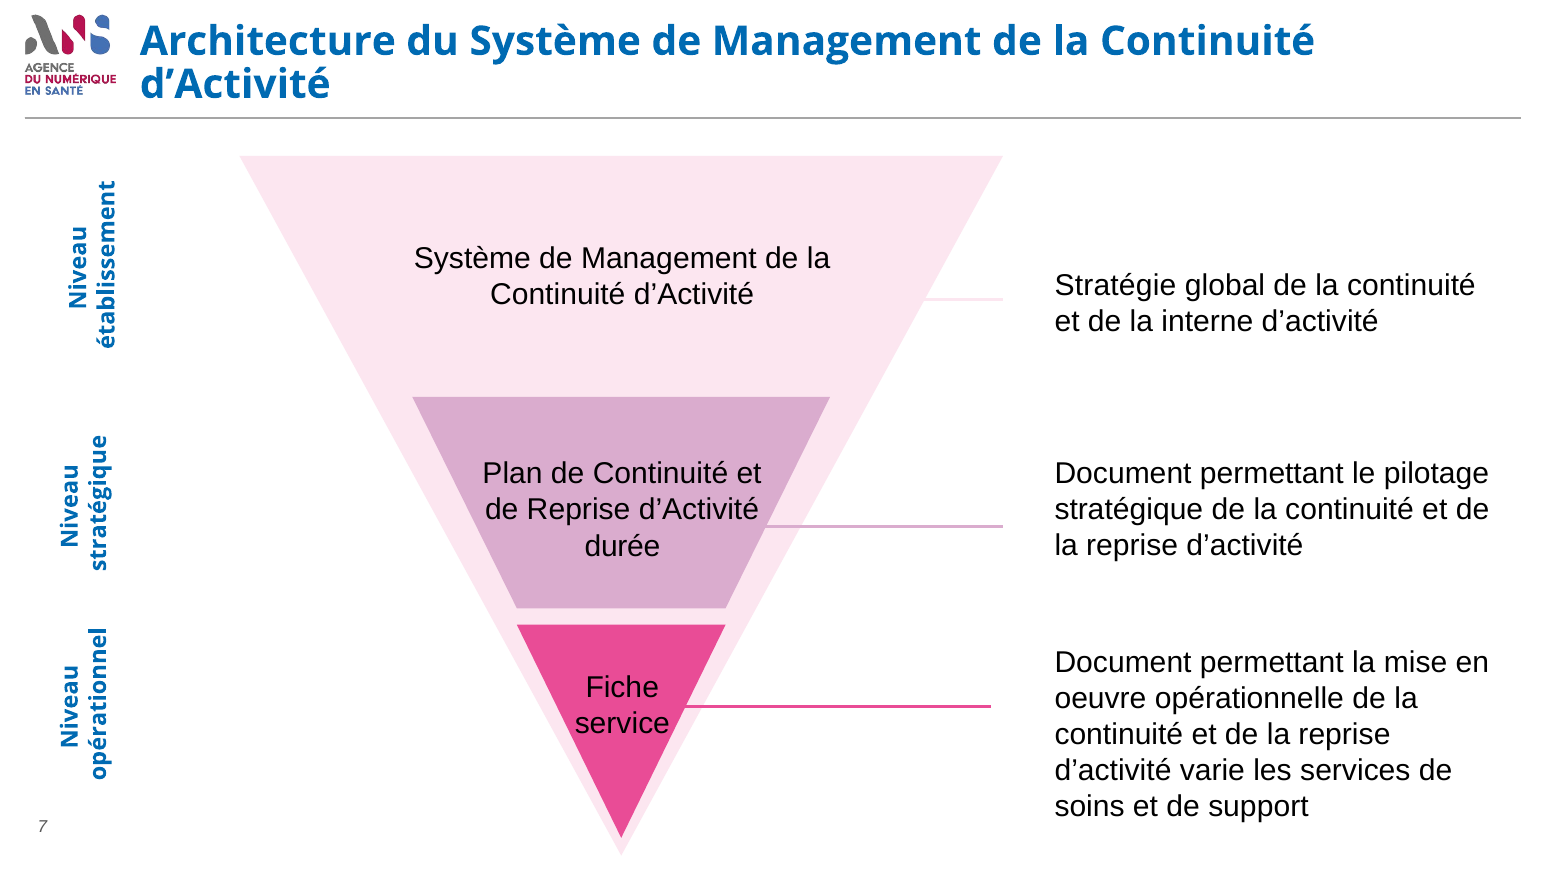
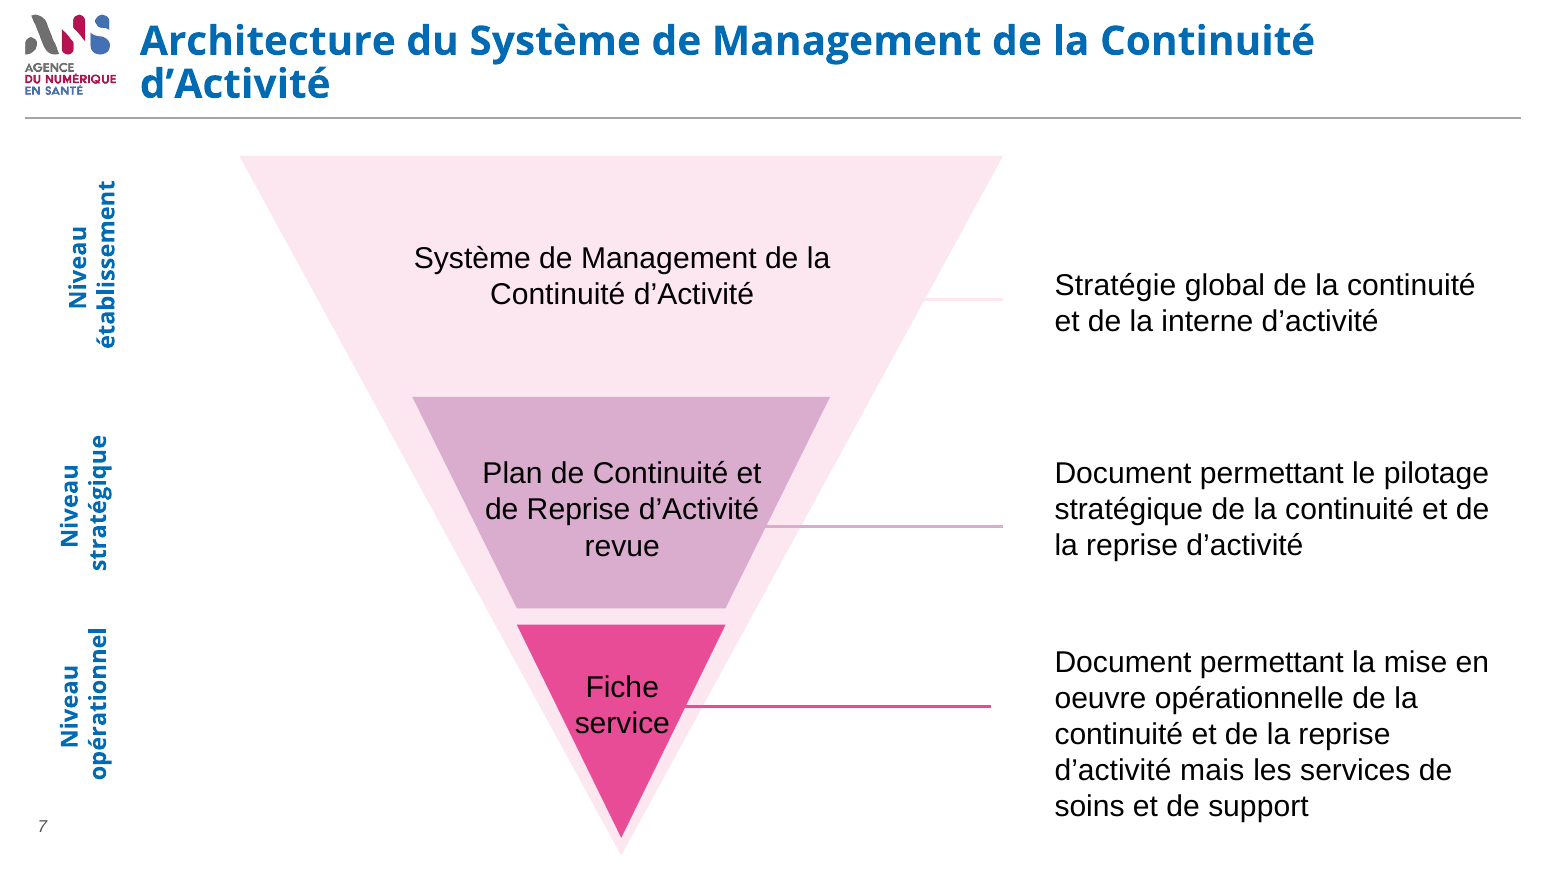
durée: durée -> revue (622, 546)
varie: varie -> mais (1212, 770)
